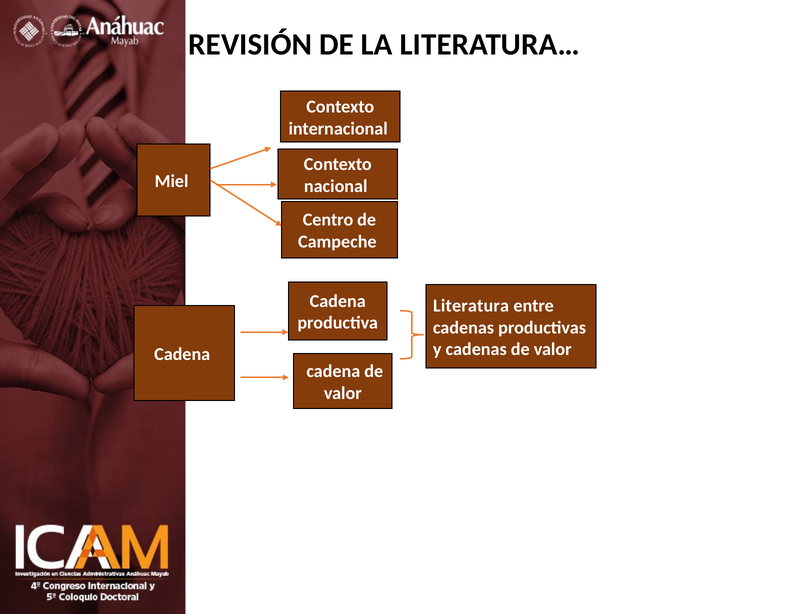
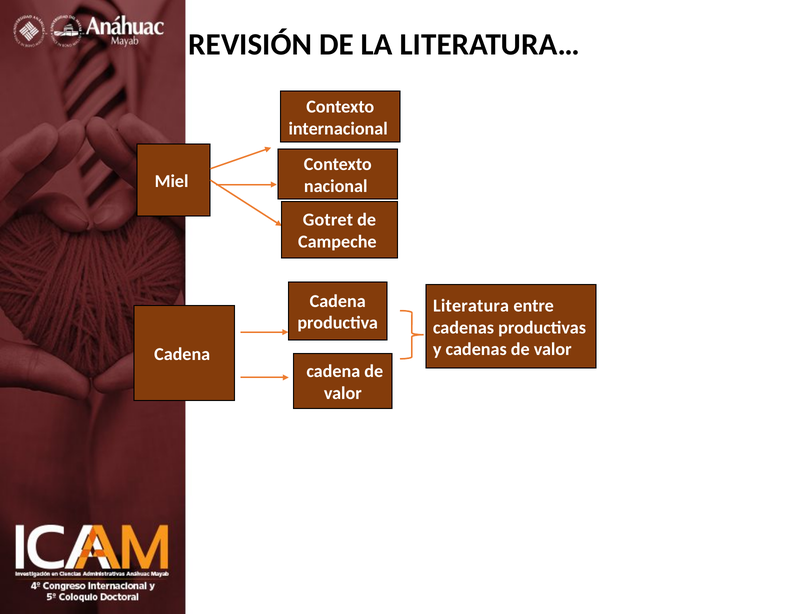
Centro: Centro -> Gotret (328, 220)
